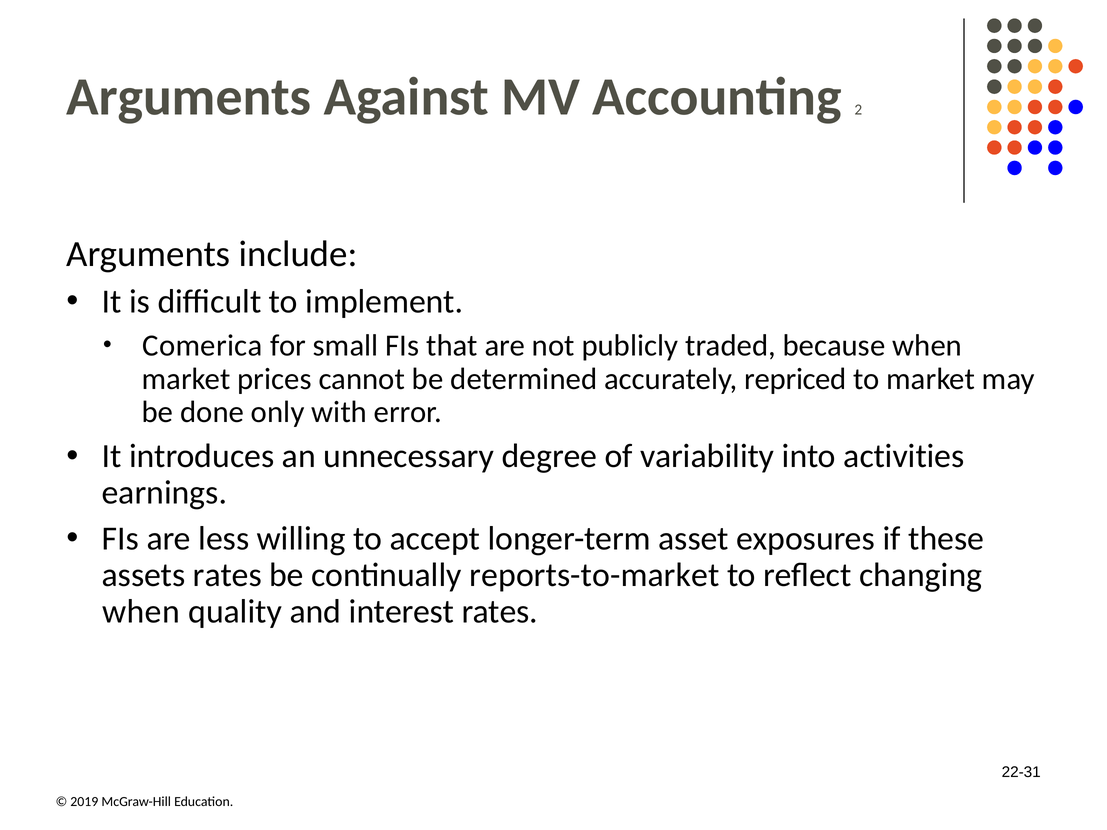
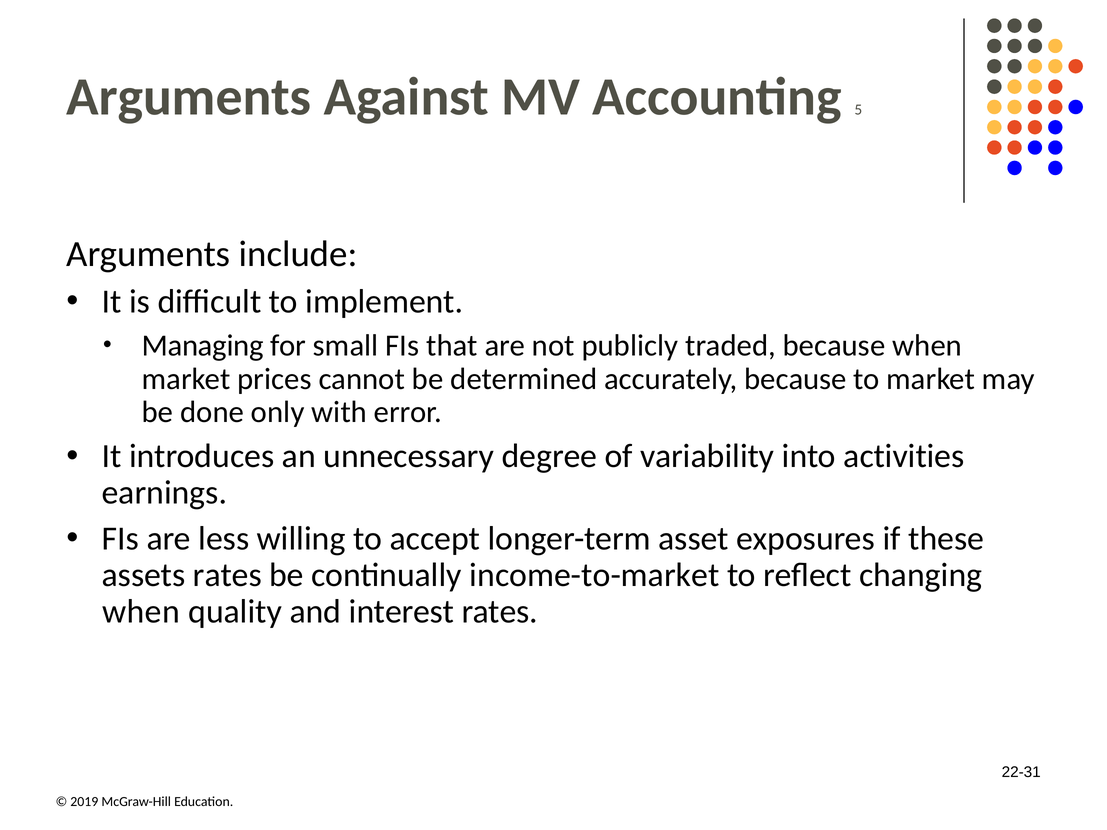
2: 2 -> 5 (858, 110)
Comerica: Comerica -> Managing (203, 346)
accurately repriced: repriced -> because (795, 379)
reports-to-market: reports-to-market -> income-to-market (594, 575)
